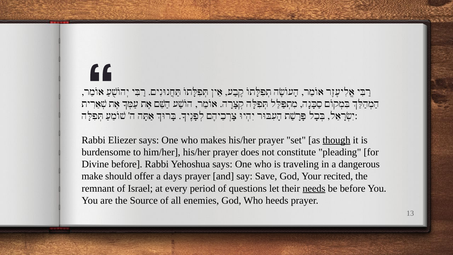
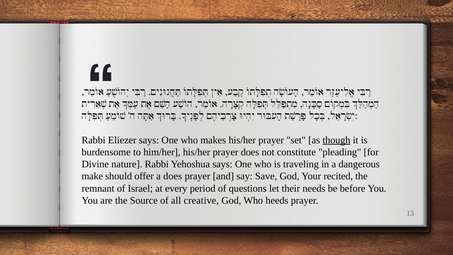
Divine before: before -> nature (127, 164)
a days: days -> does (173, 176)
needs underline: present -> none (314, 188)
enemies: enemies -> creative (201, 200)
